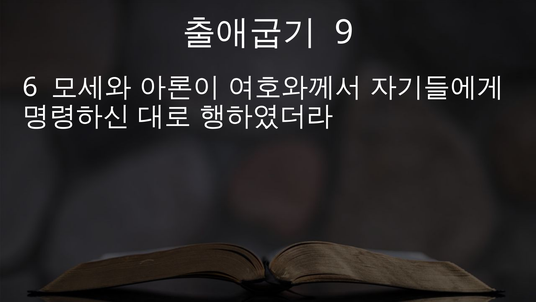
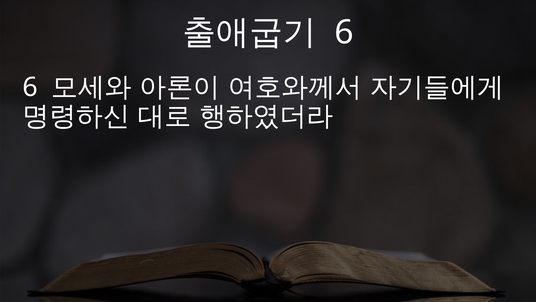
9: 9 -> 6 (344, 32)
